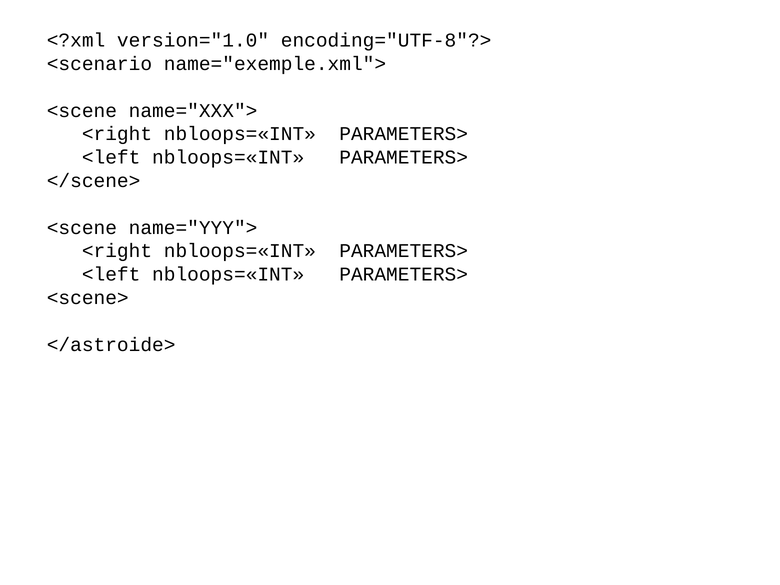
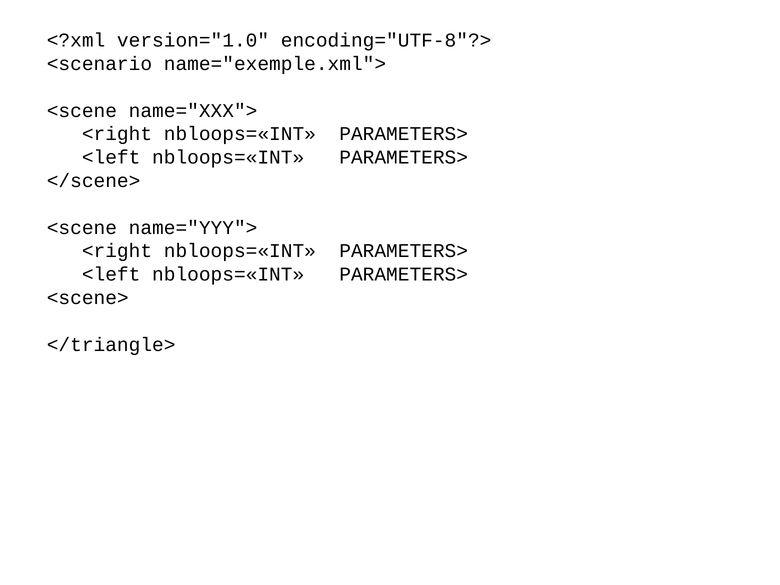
</astroide>: </astroide> -> </triangle> (111, 345)
